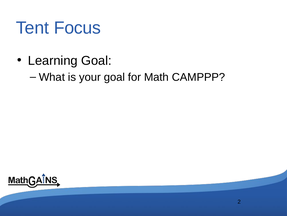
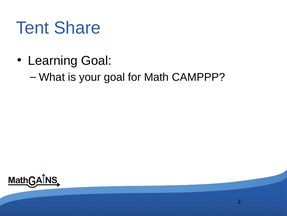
Focus: Focus -> Share (77, 28)
